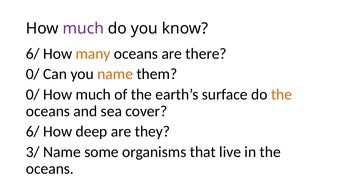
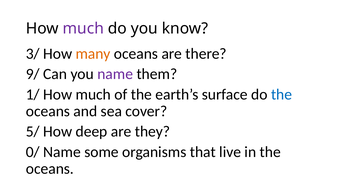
6/: 6/ -> 3/ (33, 54)
0/: 0/ -> 9/ (33, 74)
name colour: orange -> purple (115, 74)
0/: 0/ -> 1/ (33, 94)
the colour: orange -> blue (282, 94)
6/: 6/ -> 5/ (33, 131)
3/: 3/ -> 0/ (33, 152)
